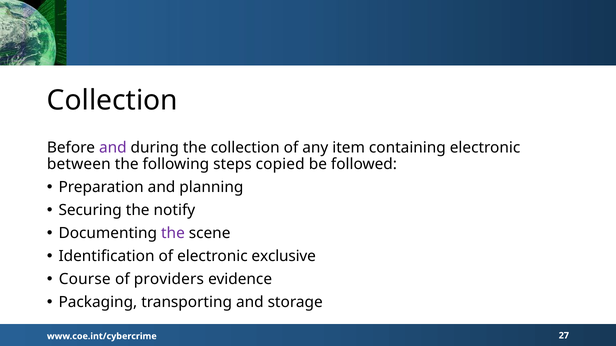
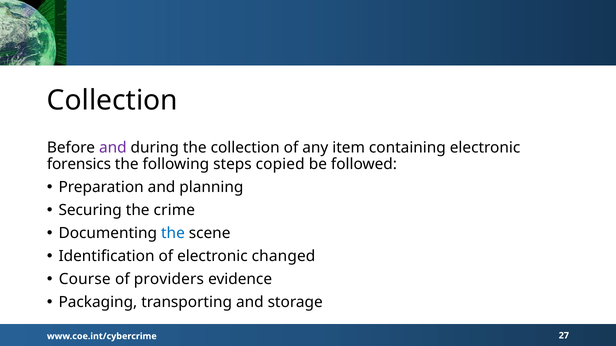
between: between -> forensics (79, 164)
notify: notify -> crime (174, 210)
the colour: purple -> blue (173, 234)
exclusive: exclusive -> changed (284, 257)
